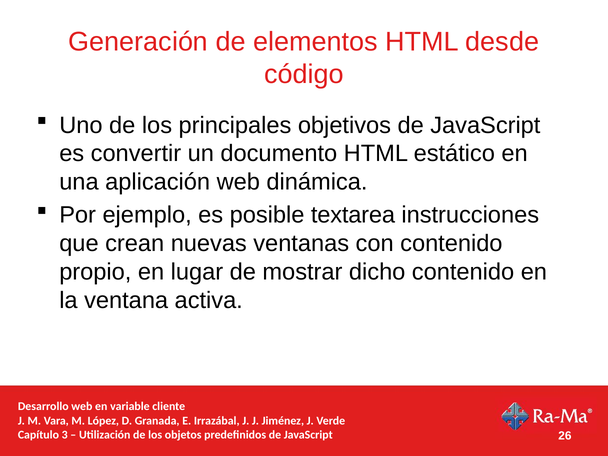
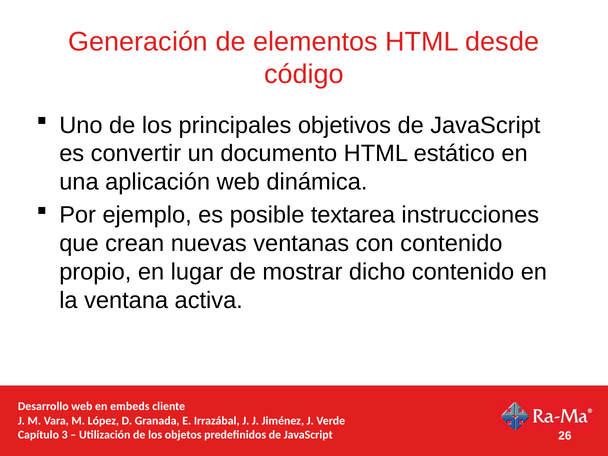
variable: variable -> embeds (130, 406)
